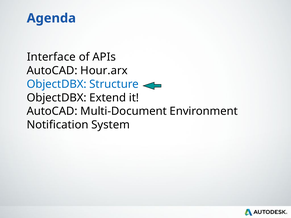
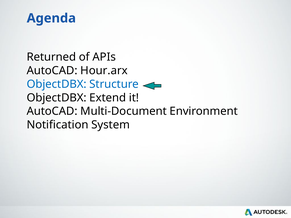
Interface: Interface -> Returned (51, 57)
